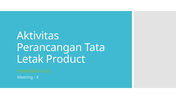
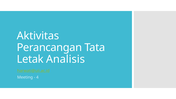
Product: Product -> Analisis (65, 59)
